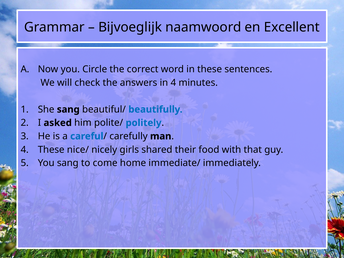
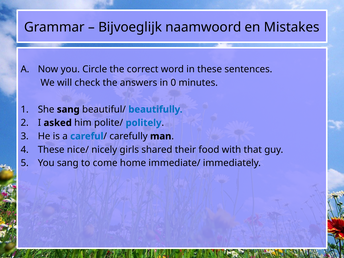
Excellent: Excellent -> Mistakes (292, 27)
in 4: 4 -> 0 (173, 83)
